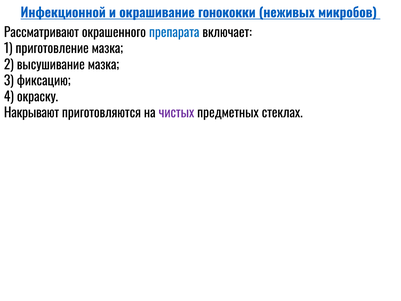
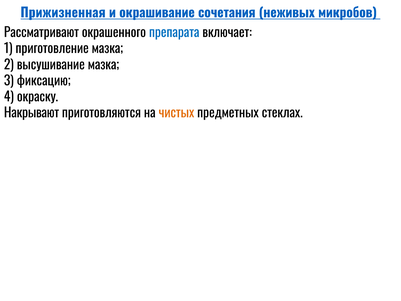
Инфекционной: Инфекционной -> Прижизненная (63, 13)
гонококки: гонококки -> сочетания (227, 13)
чистых colour: purple -> orange (176, 113)
